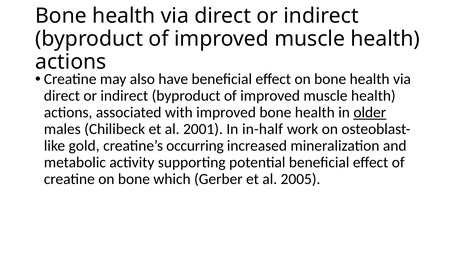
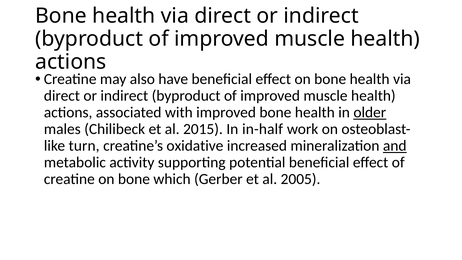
2001: 2001 -> 2015 (203, 129)
gold: gold -> turn (84, 146)
occurring: occurring -> oxidative (195, 146)
and underline: none -> present (395, 146)
